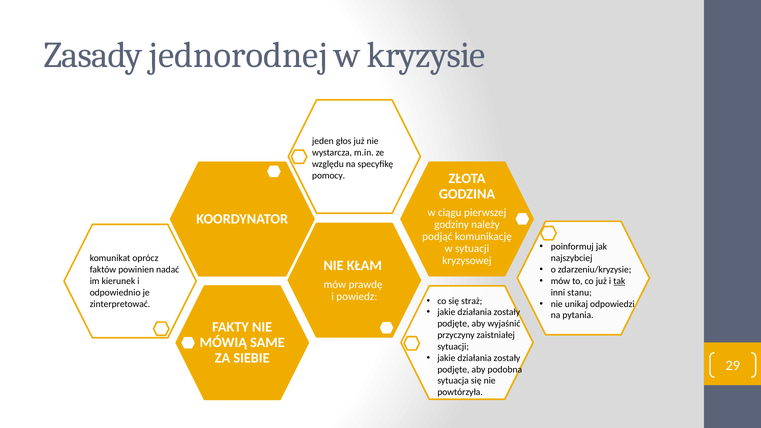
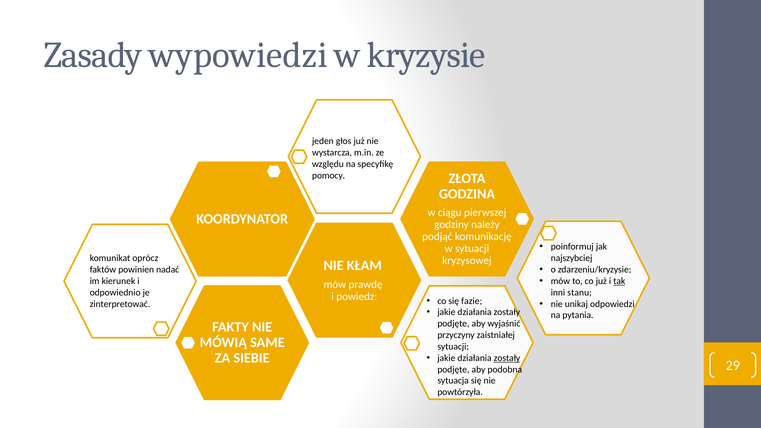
jednorodnej: jednorodnej -> wypowiedzi (238, 55)
straż: straż -> fazie (472, 301)
zostały underline: none -> present (507, 358)
